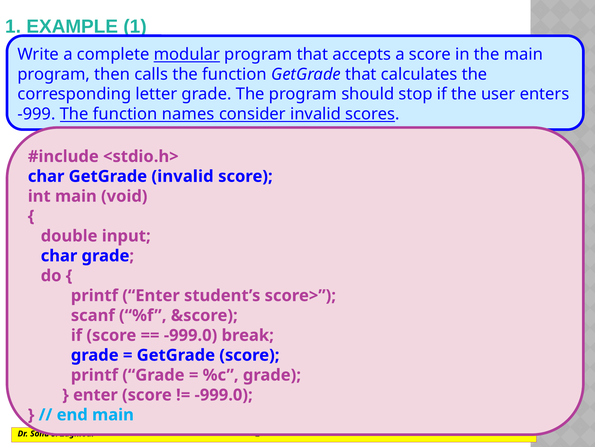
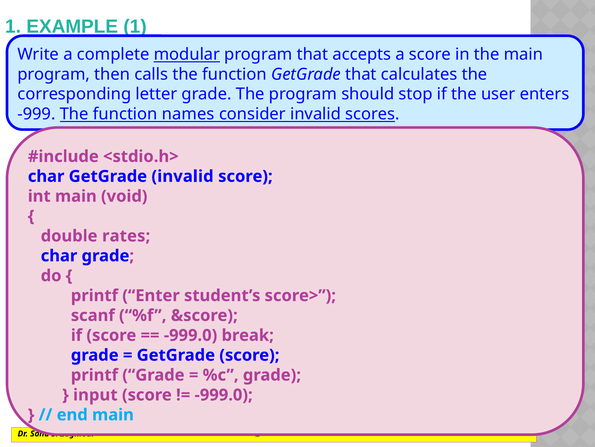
input: input -> rates (126, 236)
enter: enter -> input (95, 394)
